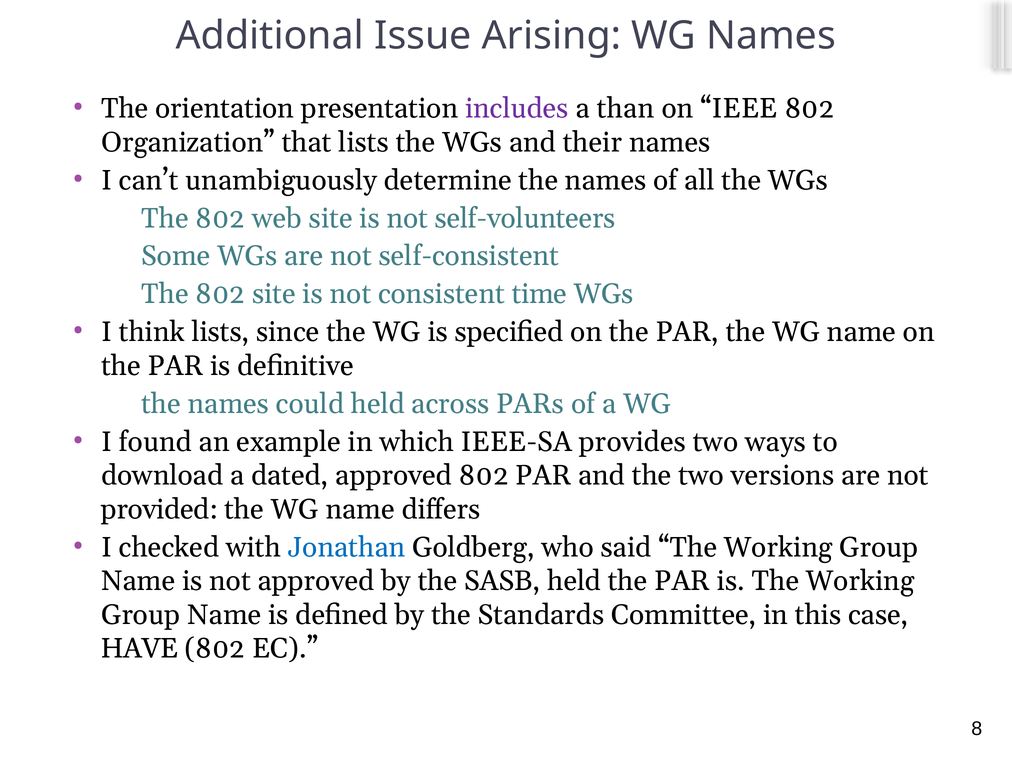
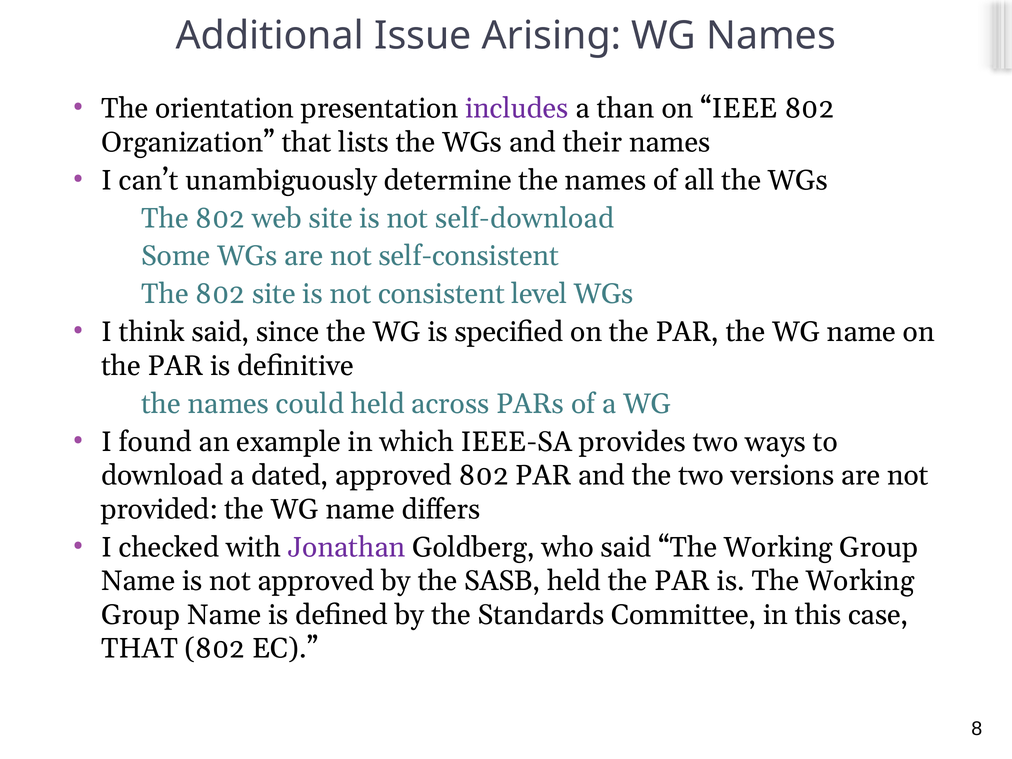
self-volunteers: self-volunteers -> self-download (525, 218)
time: time -> level (539, 294)
think lists: lists -> said (221, 332)
Jonathan colour: blue -> purple (347, 547)
HAVE: HAVE -> THAT (140, 649)
